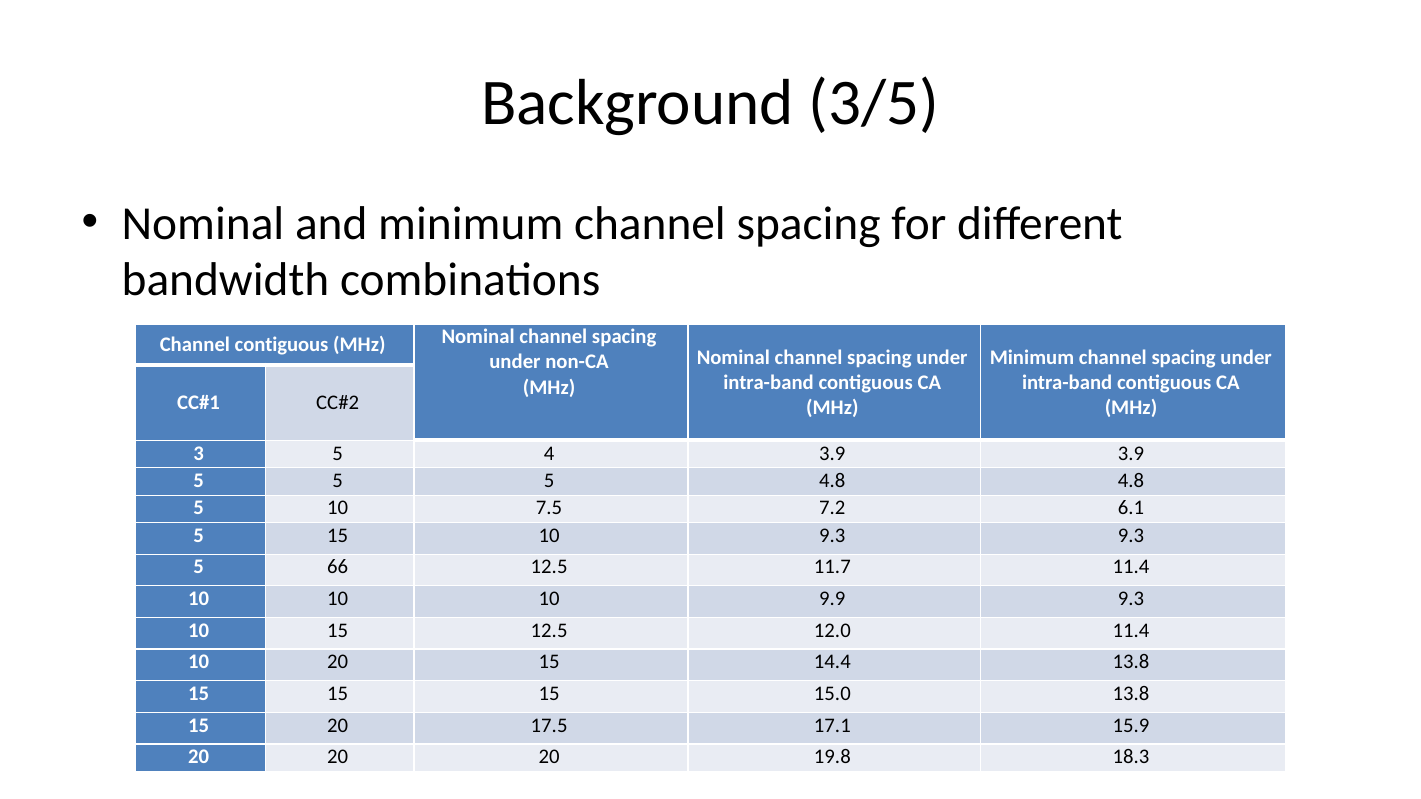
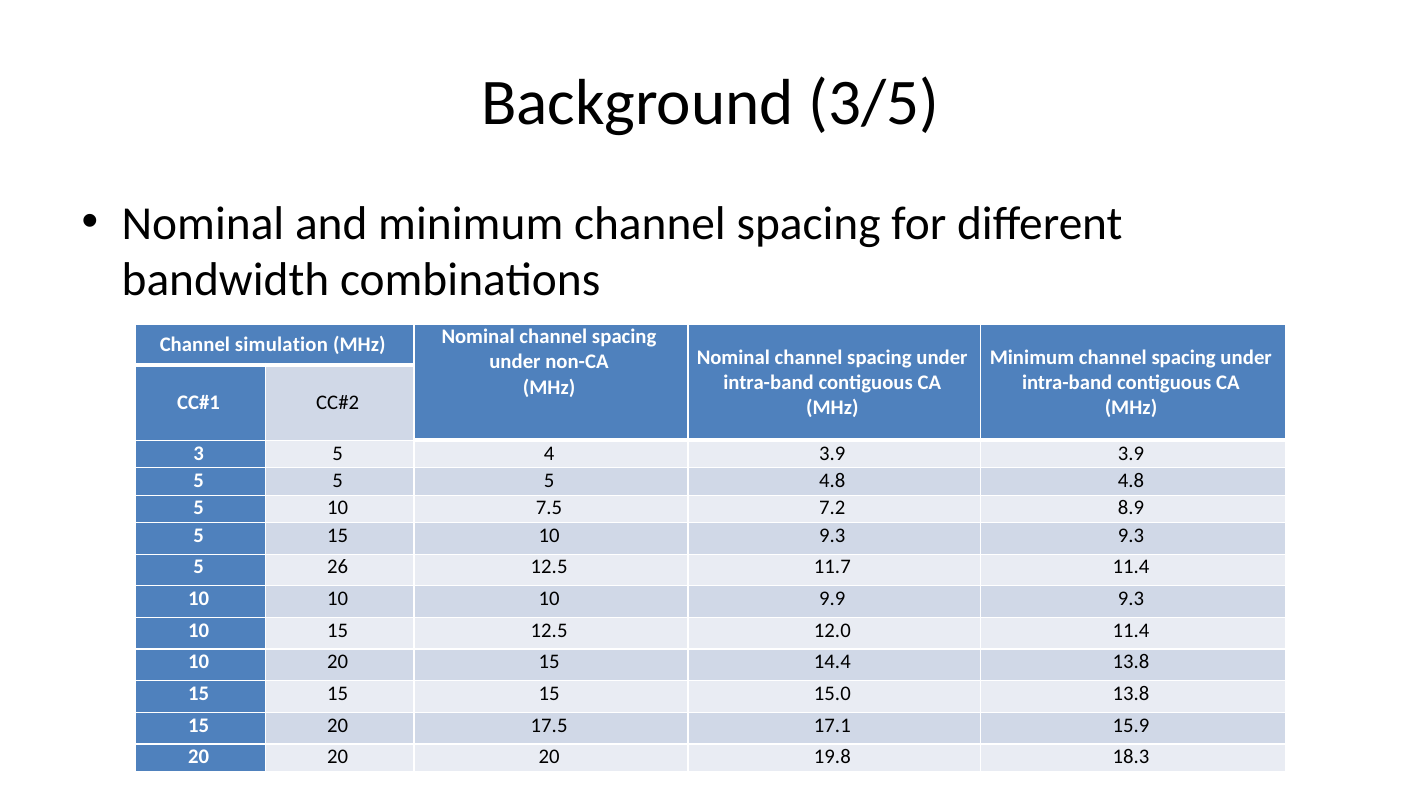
Channel contiguous: contiguous -> simulation (281, 345)
6.1: 6.1 -> 8.9 (1131, 508)
66: 66 -> 26 (338, 567)
